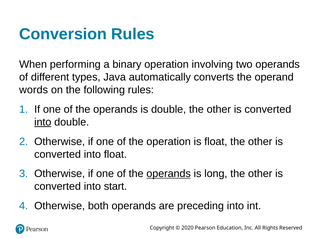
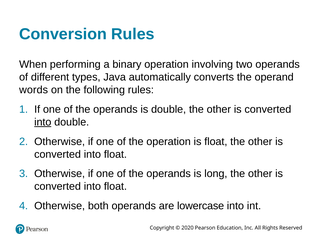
operands underline: present -> none (169, 174)
start: start -> float (115, 187)
preceding: preceding -> lowercase (201, 206)
